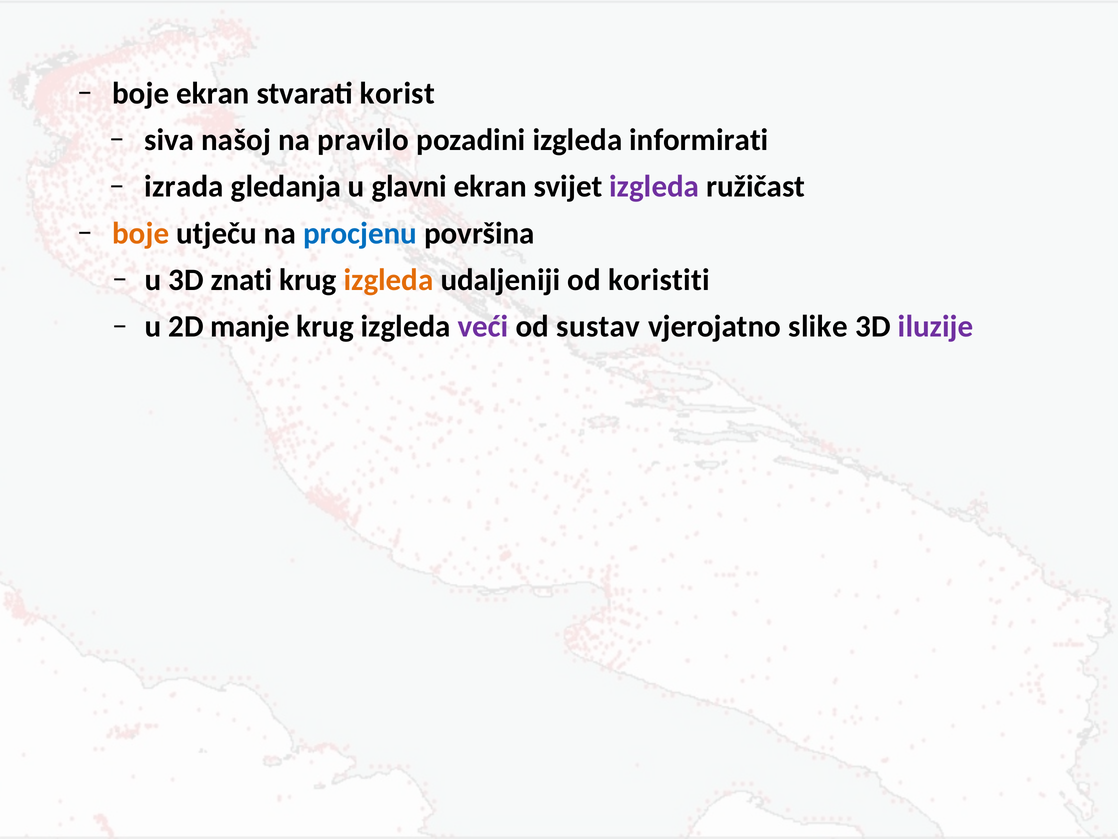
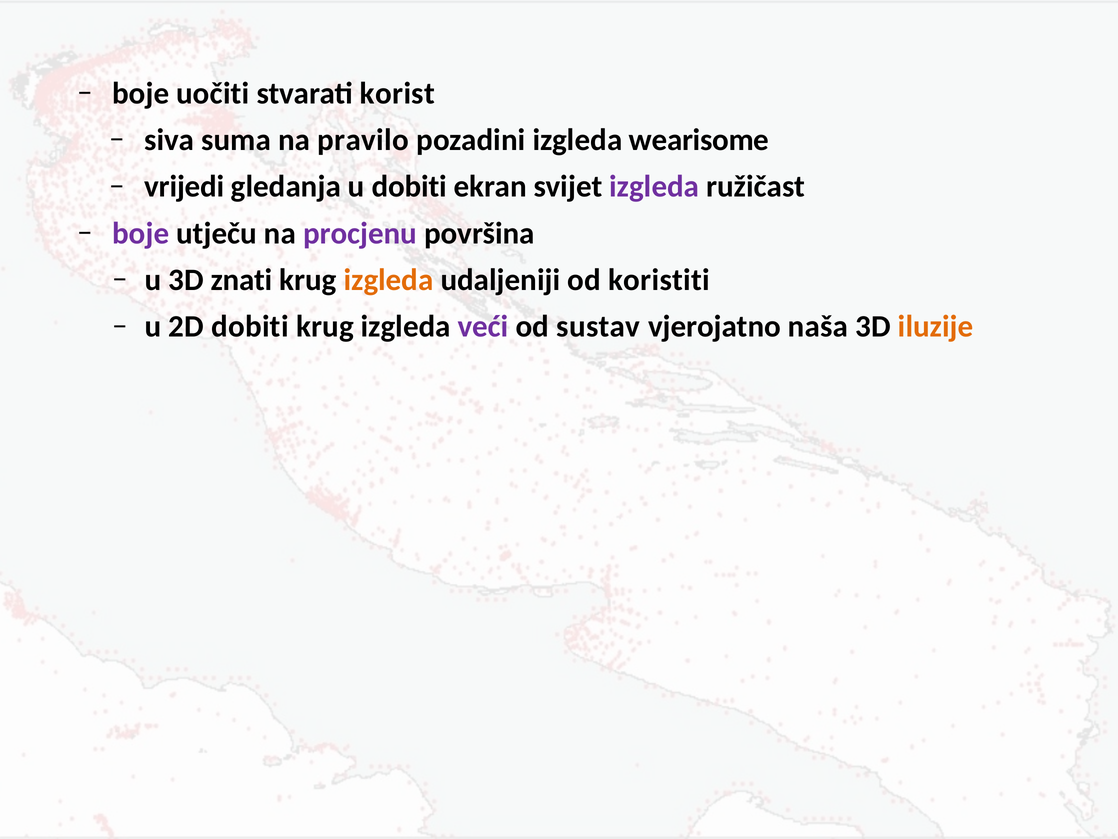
boje ekran: ekran -> uočiti (213, 93)
našoj: našoj -> suma (236, 140)
informirati: informirati -> wearisome (699, 140)
izrada: izrada -> vrijedi (184, 187)
u glavni: glavni -> dobiti (409, 187)
boje colour: orange -> purple (141, 233)
procjenu colour: blue -> purple (360, 233)
2D manje: manje -> dobiti (250, 326)
slike: slike -> naša (818, 326)
iluzije colour: purple -> orange (936, 326)
